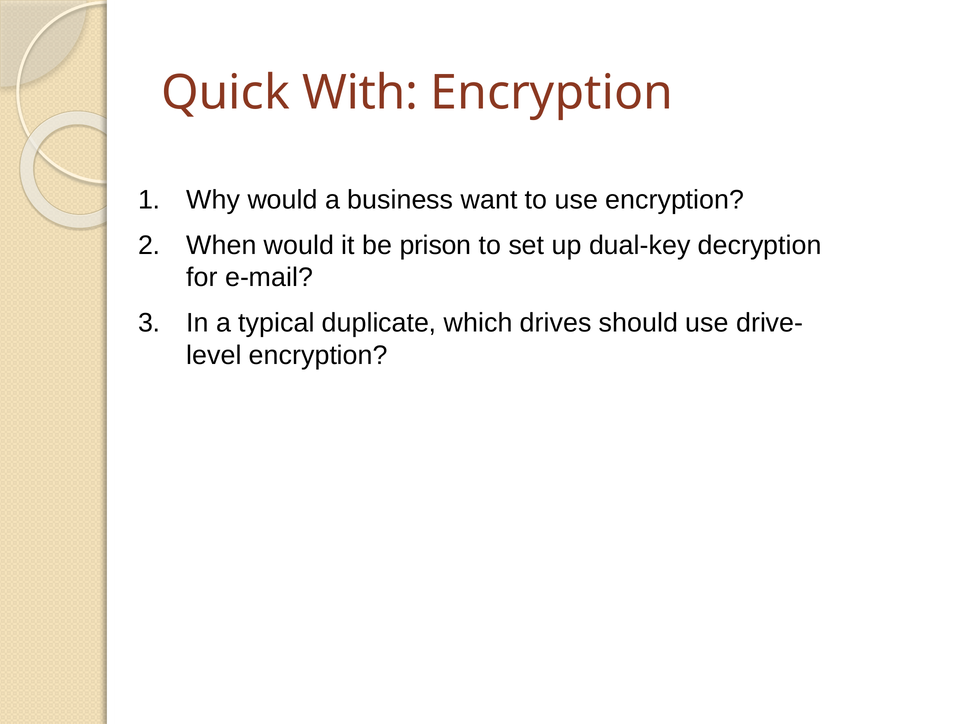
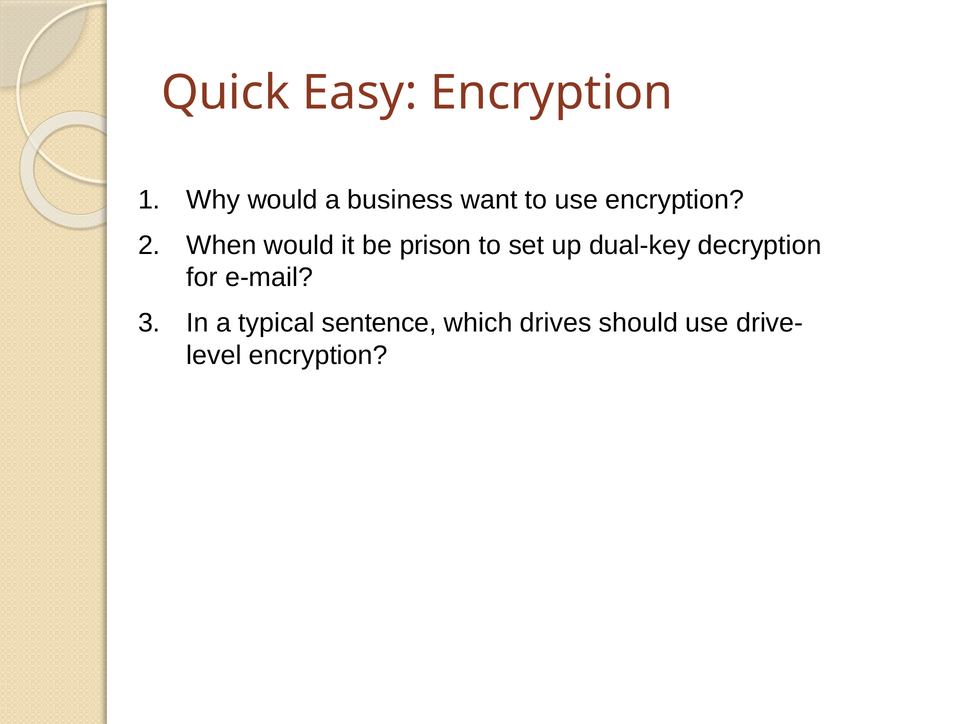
With: With -> Easy (360, 93)
duplicate: duplicate -> sentence (379, 323)
